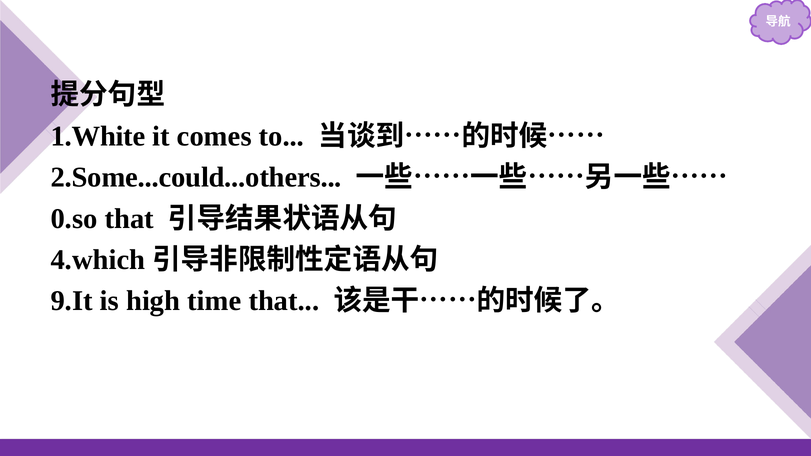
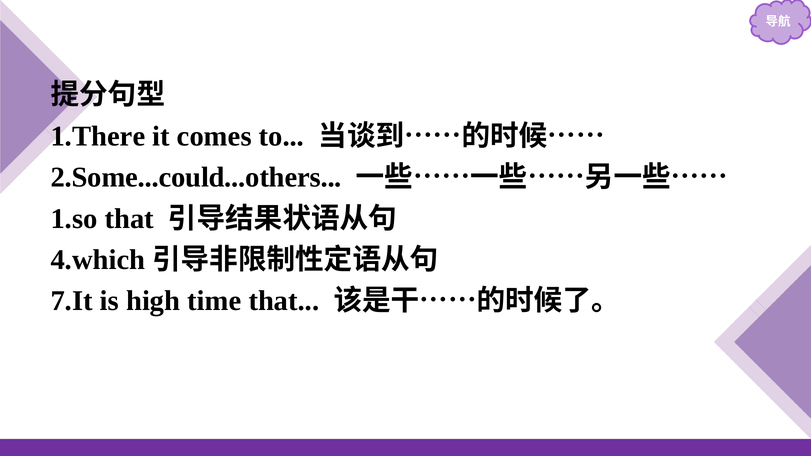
1.White: 1.White -> 1.There (98, 136)
0.so: 0.so -> 1.so (74, 219)
9.It: 9.It -> 7.It (72, 301)
